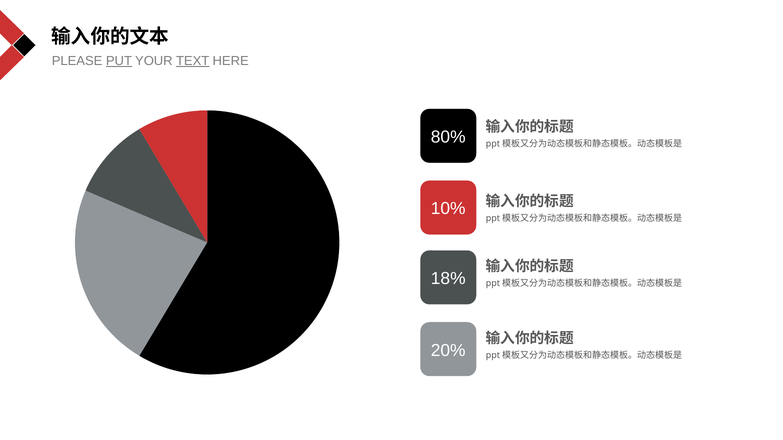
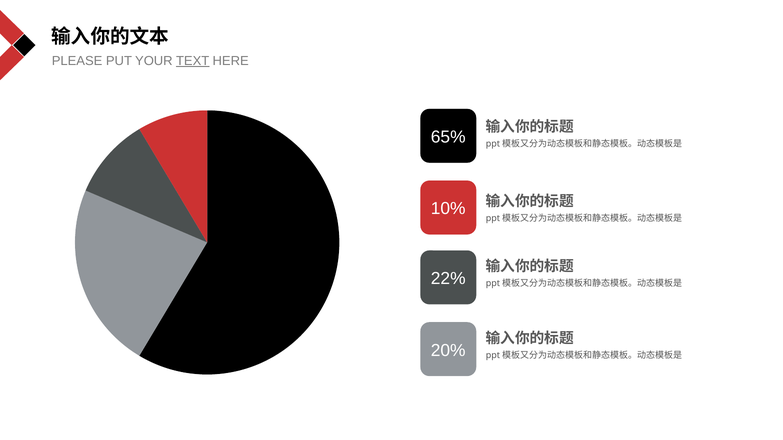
PUT underline: present -> none (119, 61)
80%: 80% -> 65% (448, 137)
18%: 18% -> 22% (448, 279)
